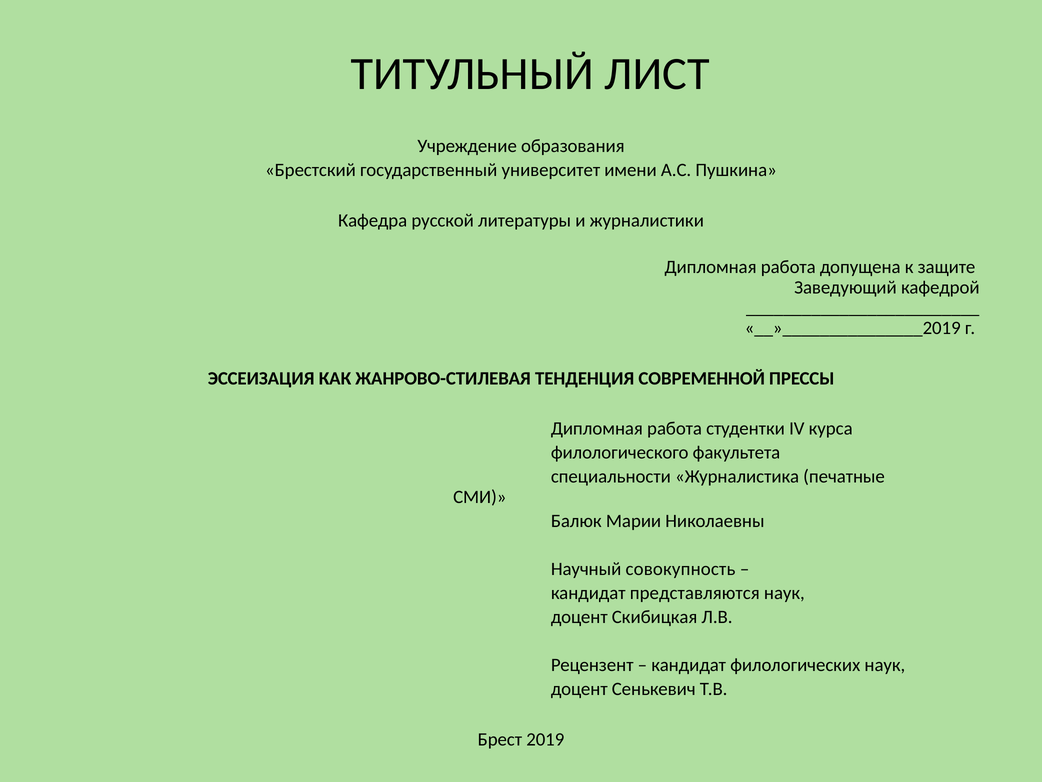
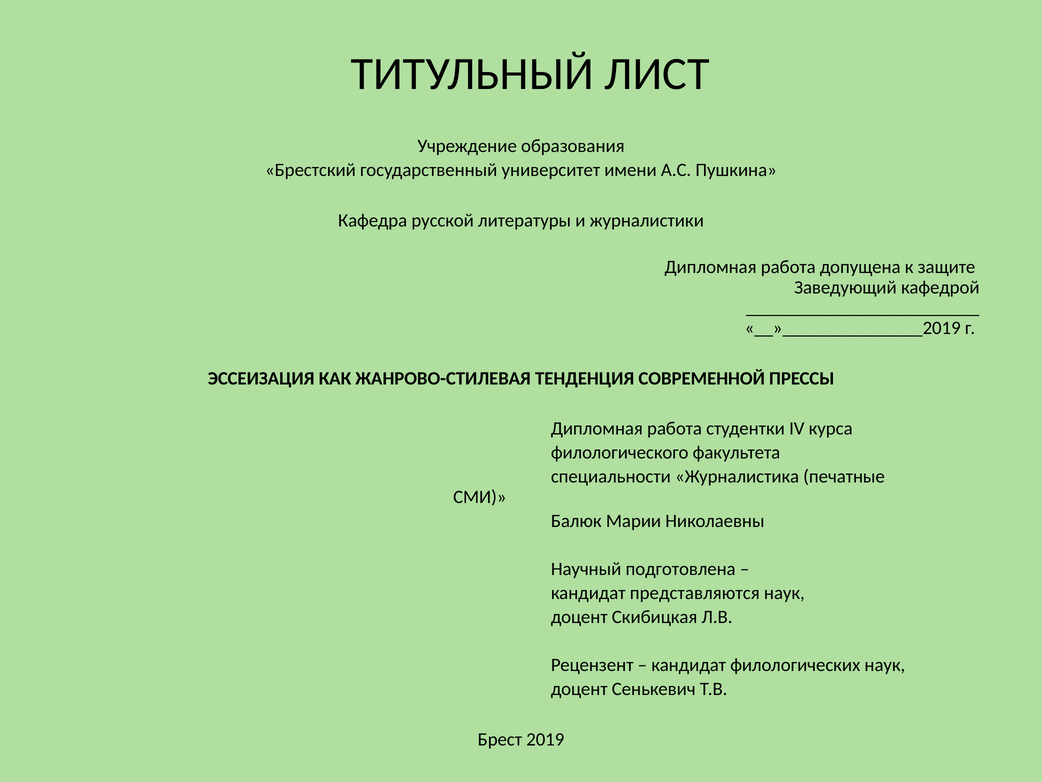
совокупность: совокупность -> подготовлена (681, 569)
